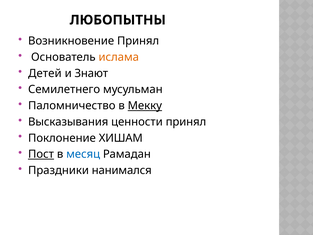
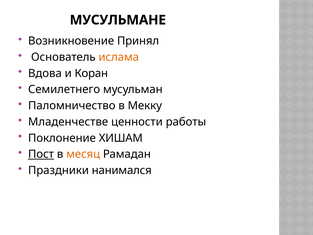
ЛЮБОПЫТНЫ: ЛЮБОПЫТНЫ -> МУСУЛЬМАНЕ (118, 20)
Детей: Детей -> Вдова (45, 73)
Знают: Знают -> Коран (91, 73)
Мекку underline: present -> none (145, 106)
Высказывания: Высказывания -> Младенчестве (68, 122)
ценности принял: принял -> работы (186, 122)
месяц colour: blue -> orange (83, 154)
